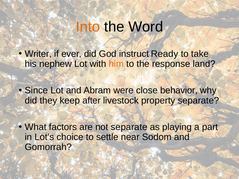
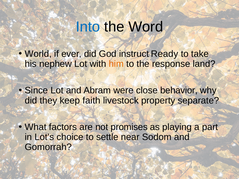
Into colour: orange -> blue (88, 27)
Writer: Writer -> World (38, 54)
after: after -> faith (91, 101)
not separate: separate -> promises (129, 127)
